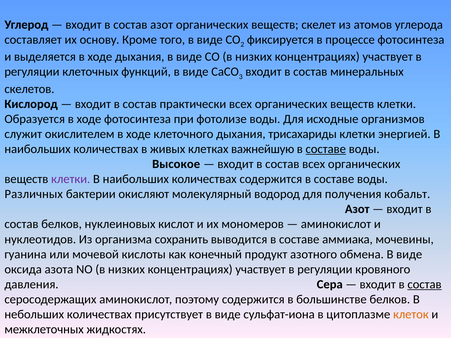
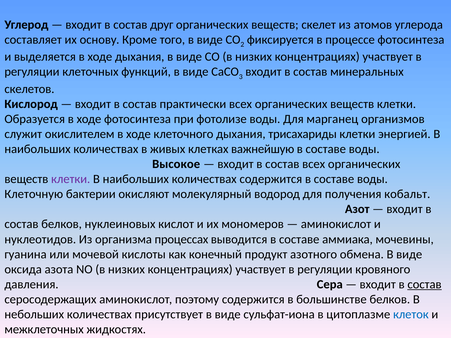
состав азот: азот -> друг (162, 25)
исходные: исходные -> марганец (332, 119)
составе underline: present -> none (326, 149)
Различных: Различных -> Клеточную (34, 194)
сохранить: сохранить -> процессах (181, 239)
клеток colour: orange -> blue (411, 315)
